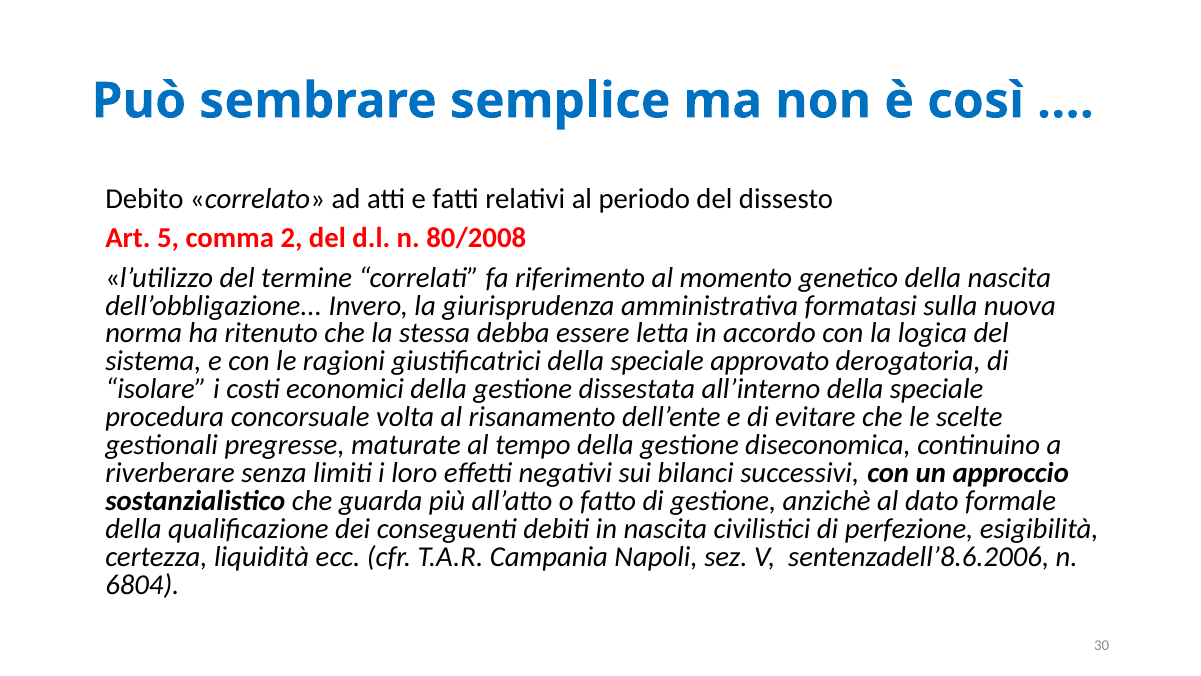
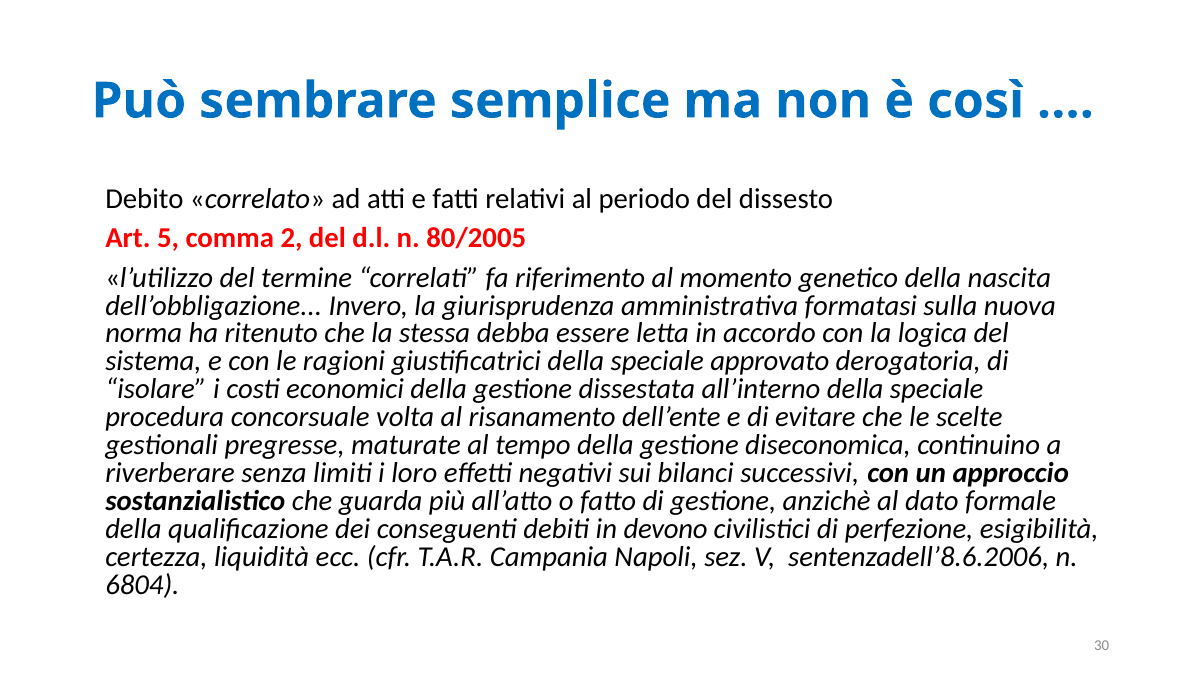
80/2008: 80/2008 -> 80/2005 (476, 238)
in nascita: nascita -> devono (666, 529)
